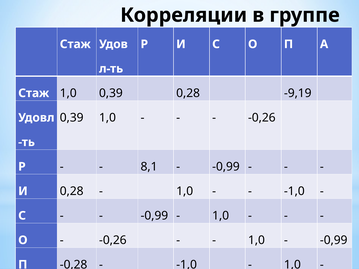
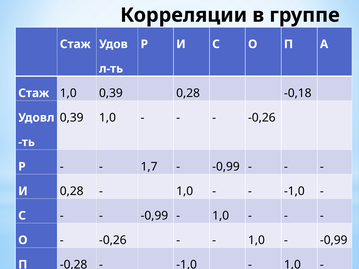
-9,19: -9,19 -> -0,18 (298, 93)
8,1: 8,1 -> 1,7 (149, 167)
